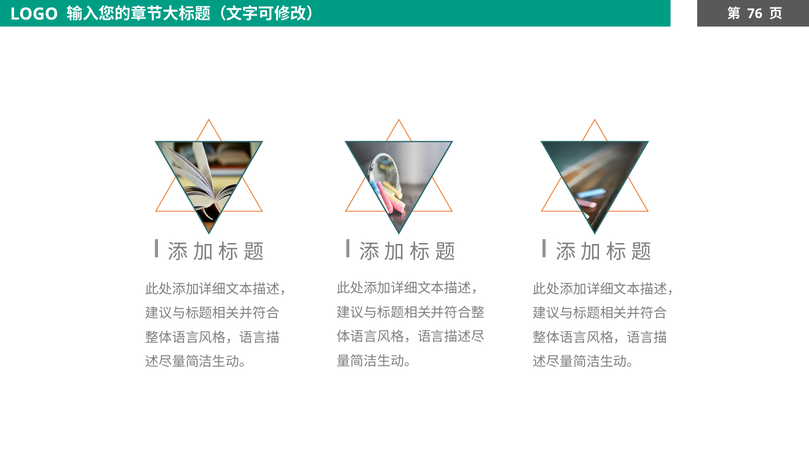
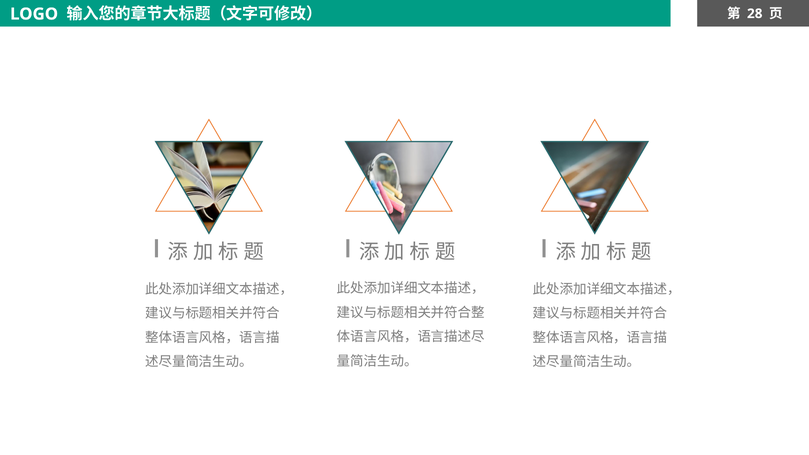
76: 76 -> 28 (755, 14)
